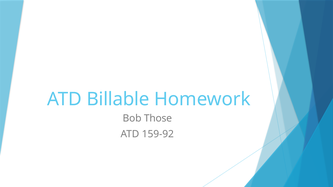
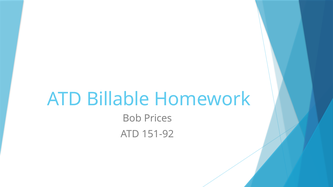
Those: Those -> Prices (158, 119)
159-92: 159-92 -> 151-92 (158, 134)
